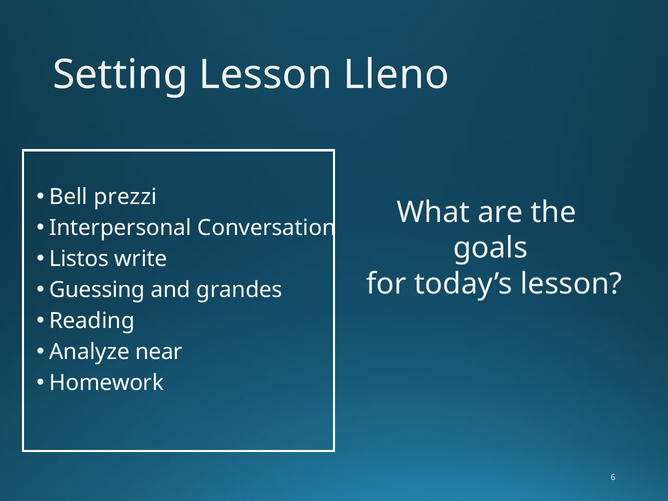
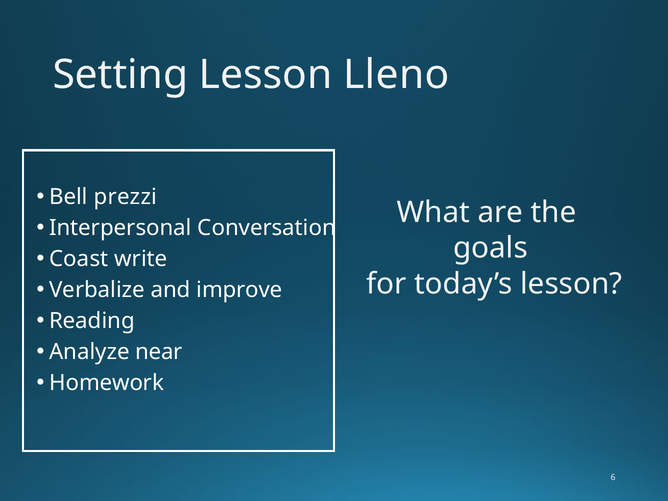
Listos: Listos -> Coast (79, 259)
Guessing: Guessing -> Verbalize (97, 290)
grandes: grandes -> improve (239, 290)
